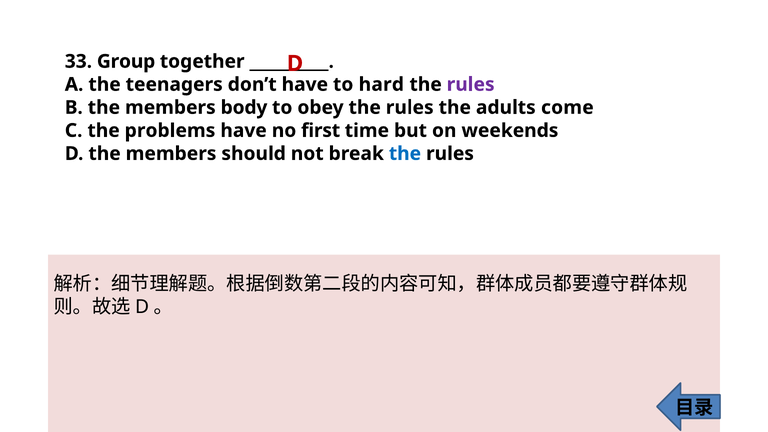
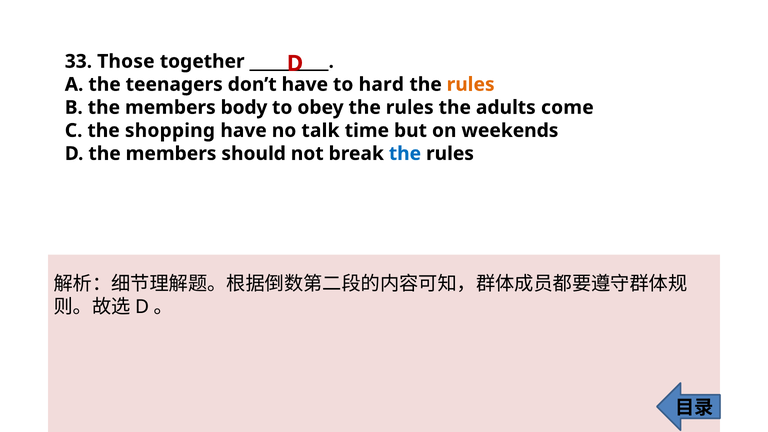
Group: Group -> Those (126, 61)
rules colour: purple -> orange (471, 84)
problems: problems -> shopping (170, 131)
first: first -> talk (320, 131)
